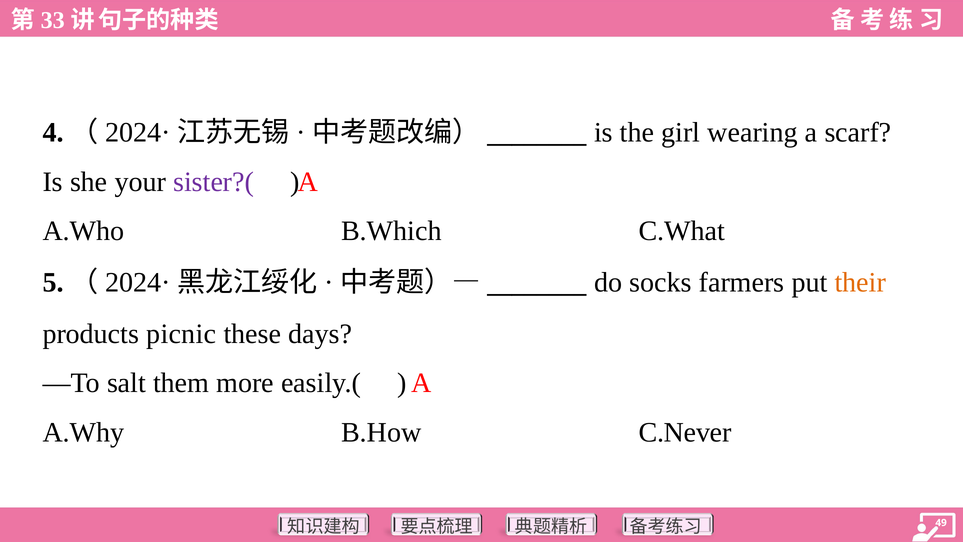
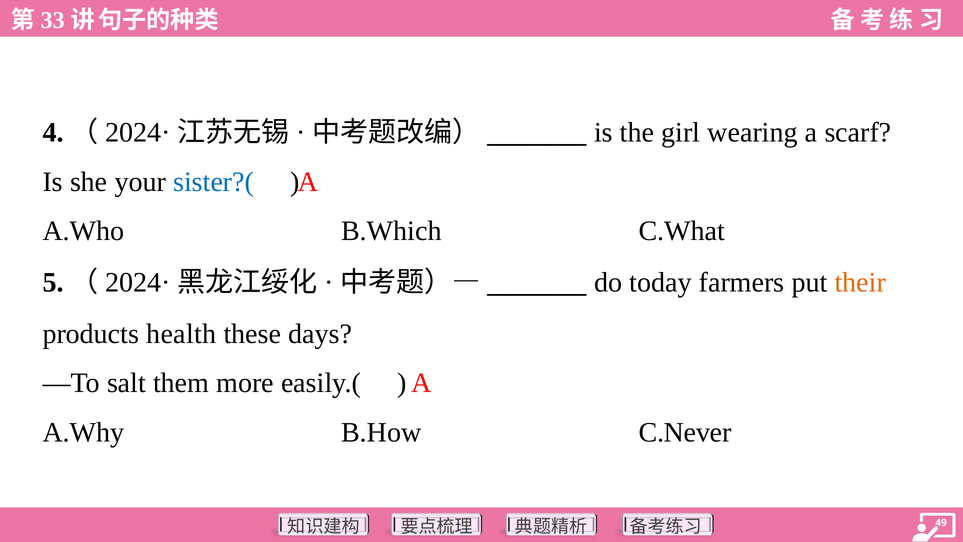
sister?( colour: purple -> blue (214, 182)
socks: socks -> today (660, 282)
picnic: picnic -> health (181, 334)
